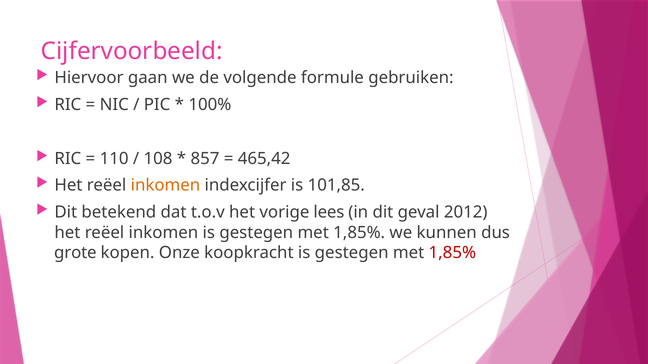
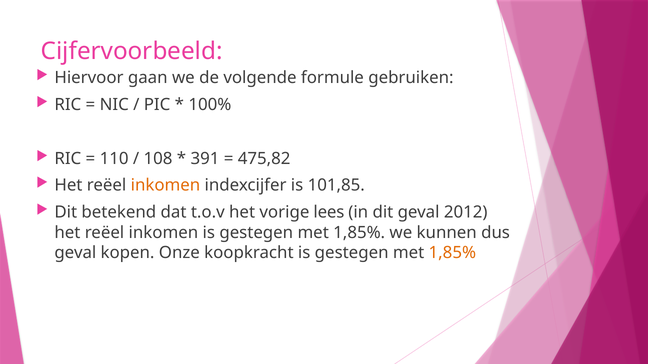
857: 857 -> 391 (205, 159)
465,42: 465,42 -> 475,82 (264, 159)
grote: grote -> geval (75, 253)
1,85% colour: red -> orange (452, 253)
